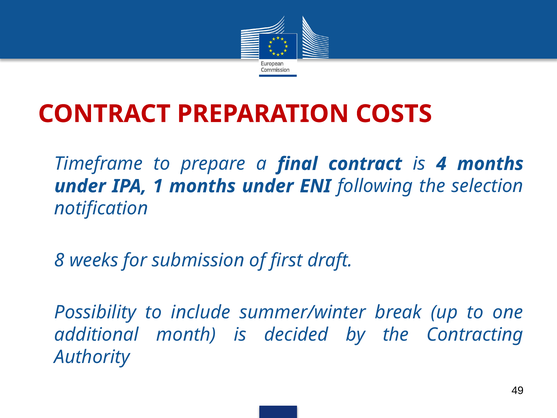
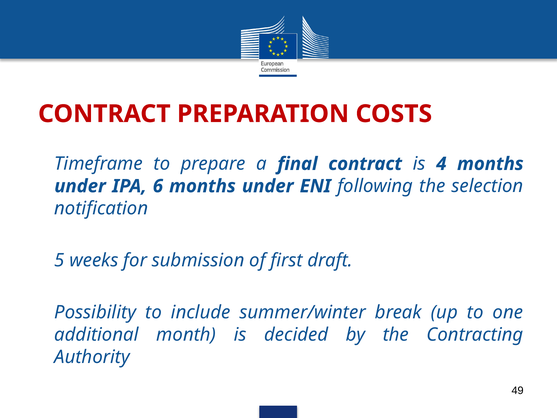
1: 1 -> 6 (158, 186)
8: 8 -> 5 (59, 260)
